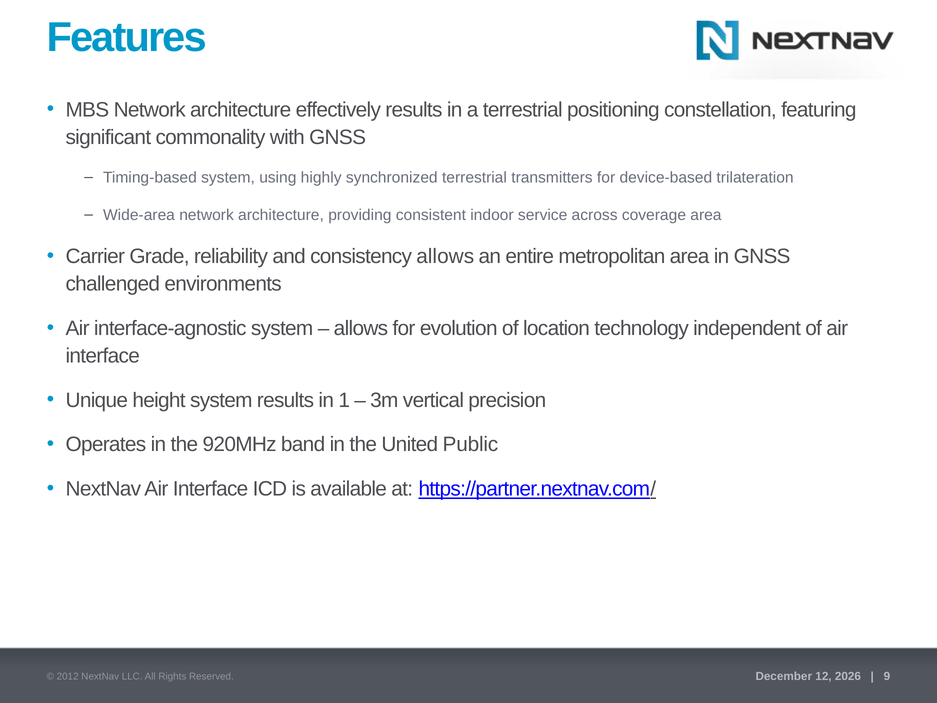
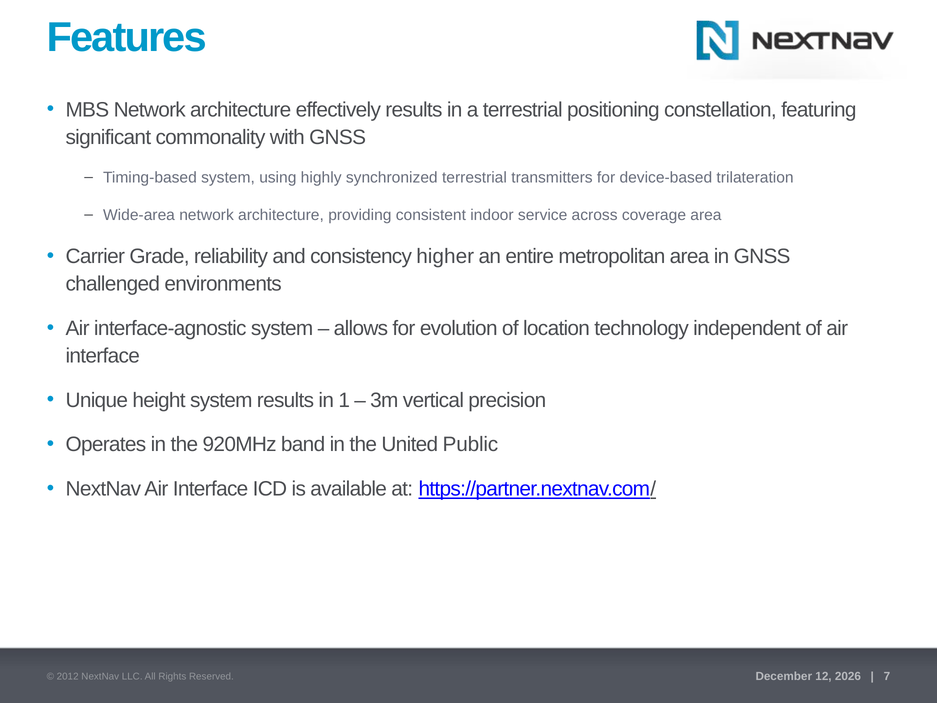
consistency allows: allows -> higher (445, 257)
9: 9 -> 7 (887, 676)
